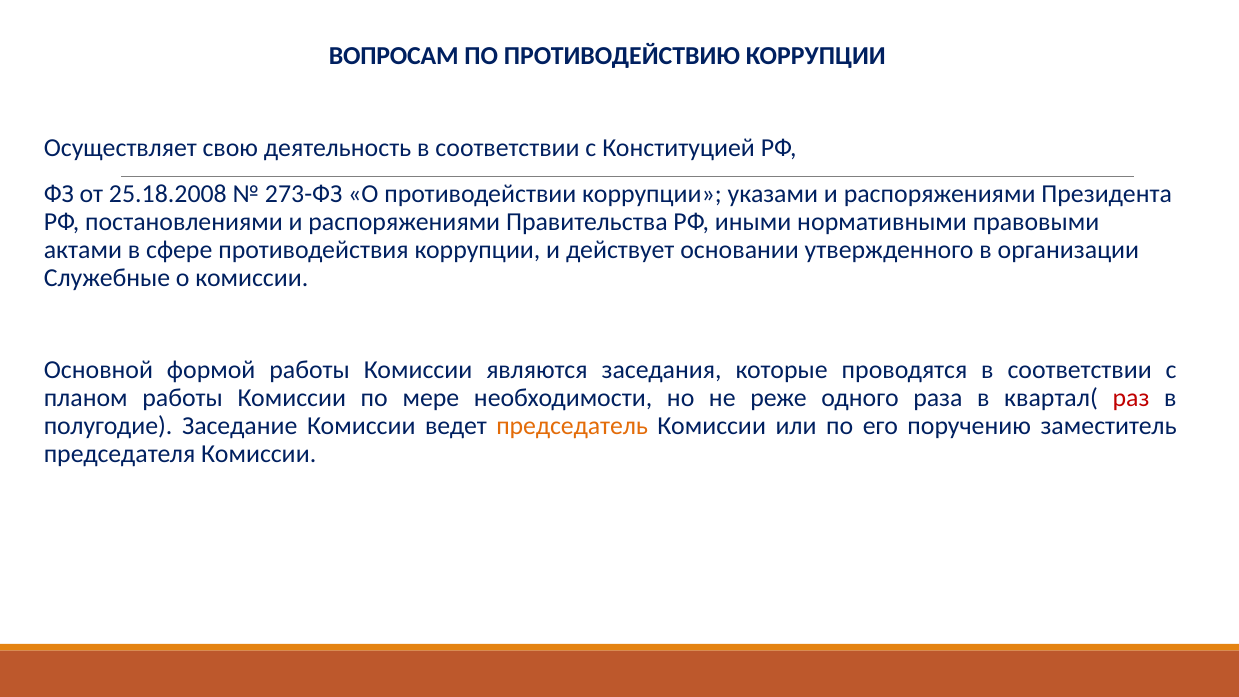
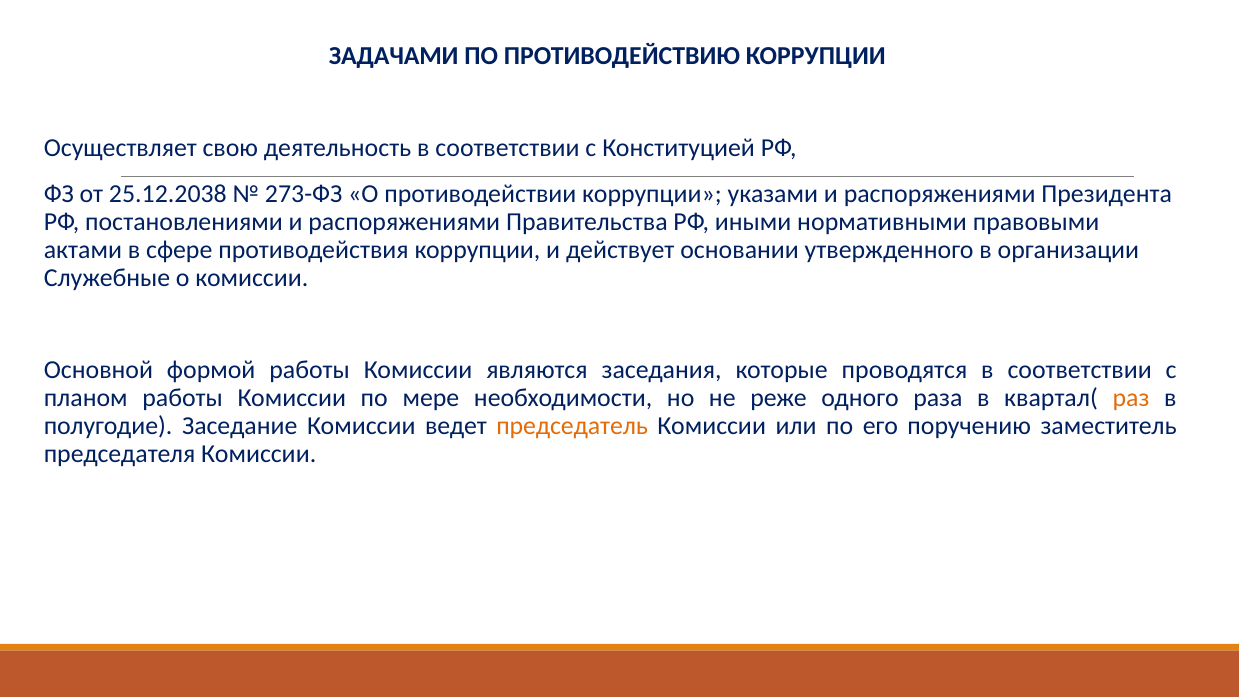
ВОПРОСАМ: ВОПРОСАМ -> ЗАДАЧАМИ (394, 56)
25.18.2008: 25.18.2008 -> 25.12.2038 (168, 194)
раз colour: red -> orange (1131, 398)
